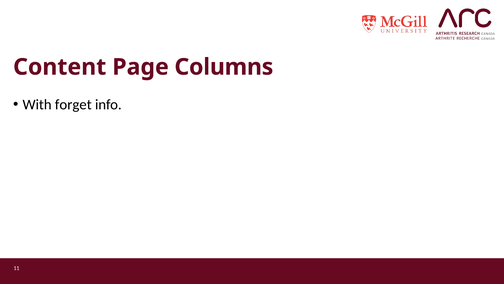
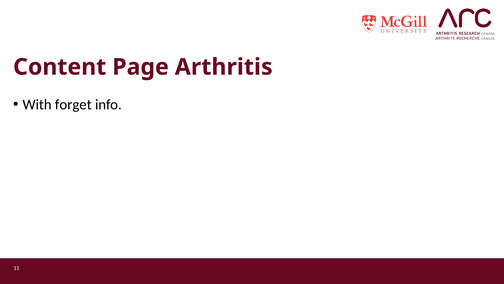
Columns: Columns -> Arthritis (224, 67)
